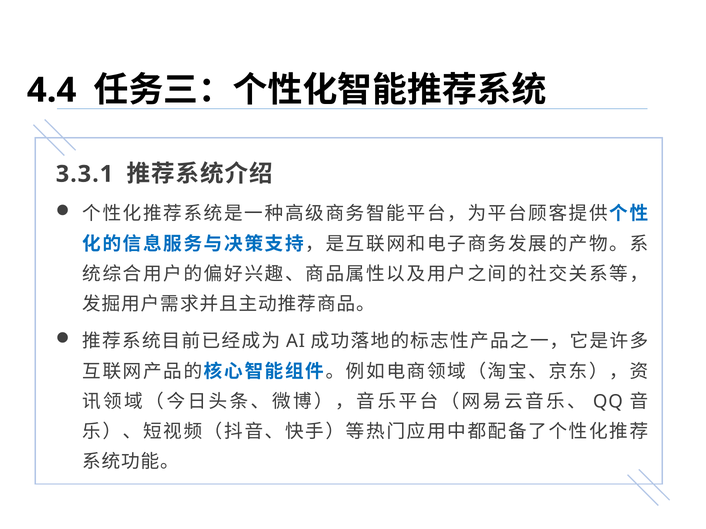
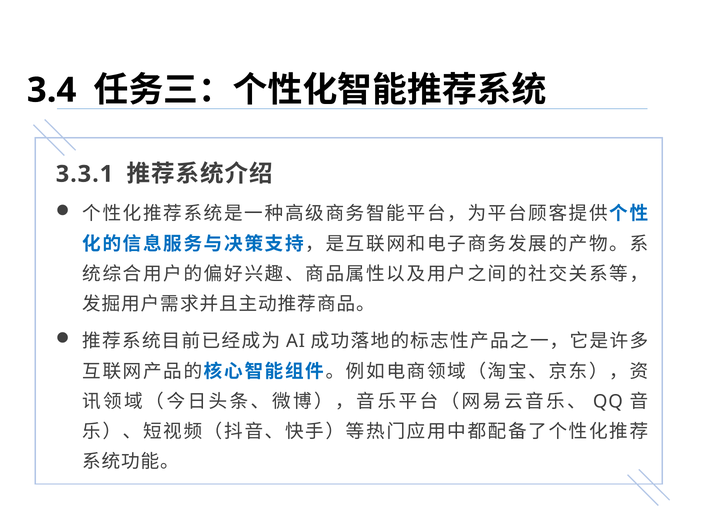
4.4: 4.4 -> 3.4 (52, 90)
